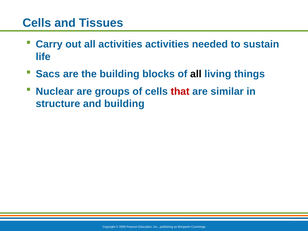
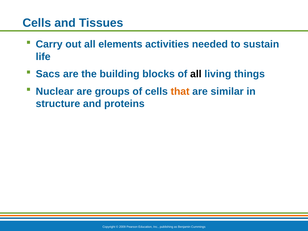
all activities: activities -> elements (120, 44)
that colour: red -> orange (180, 92)
and building: building -> proteins (124, 104)
